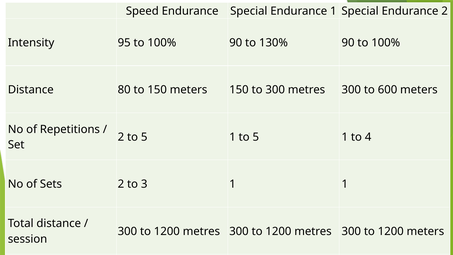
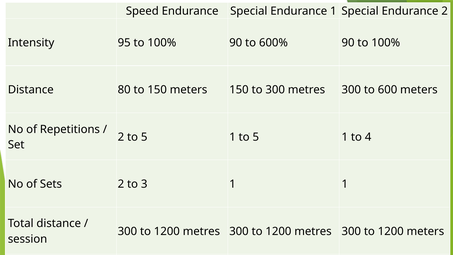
130%: 130% -> 600% (273, 43)
